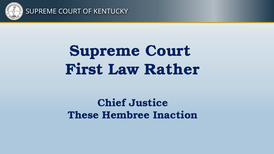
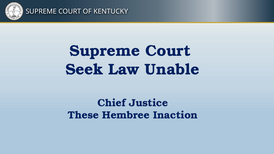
First: First -> Seek (84, 69)
Rather: Rather -> Unable (172, 69)
